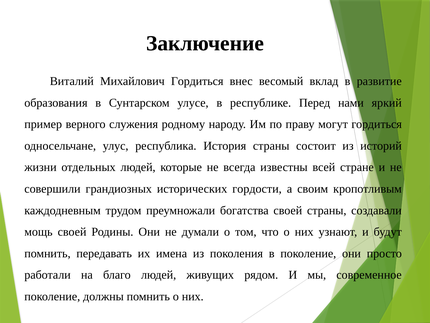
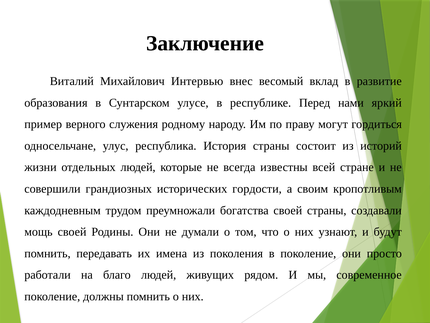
Михайлович Гордиться: Гордиться -> Интервью (197, 81)
